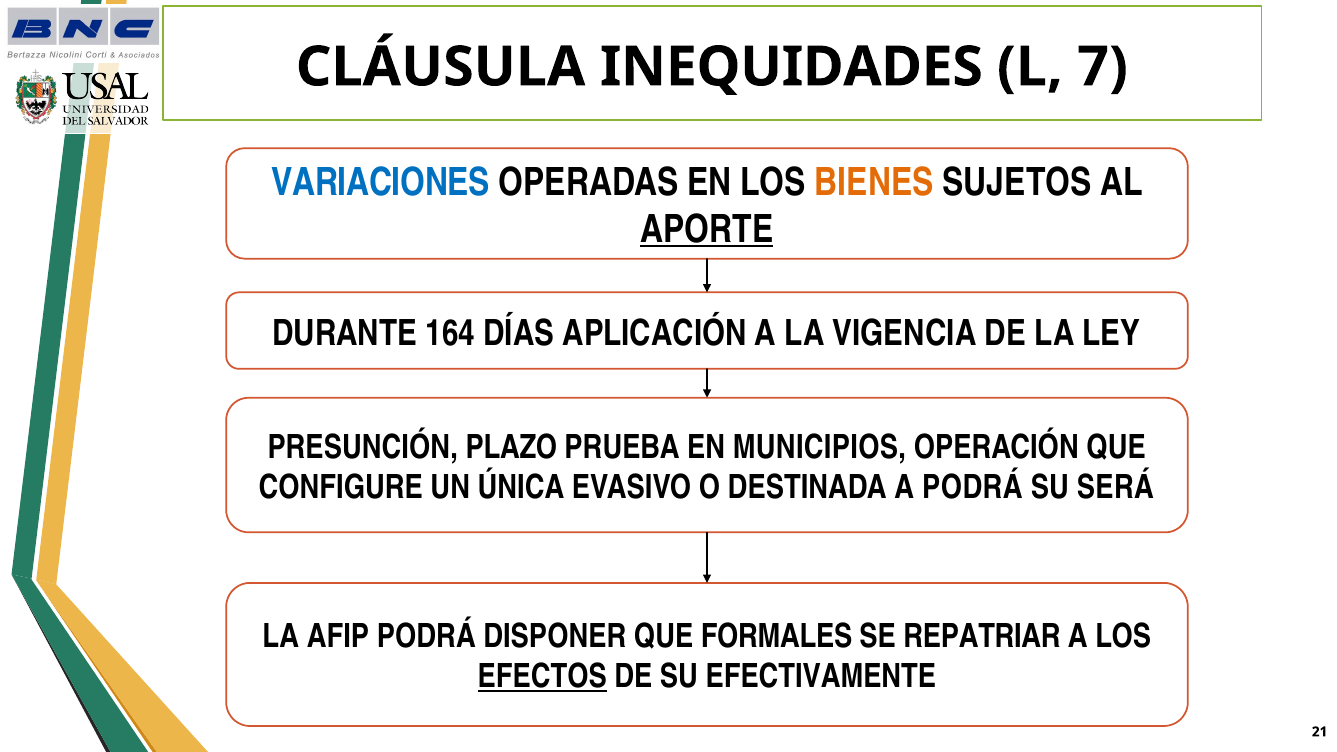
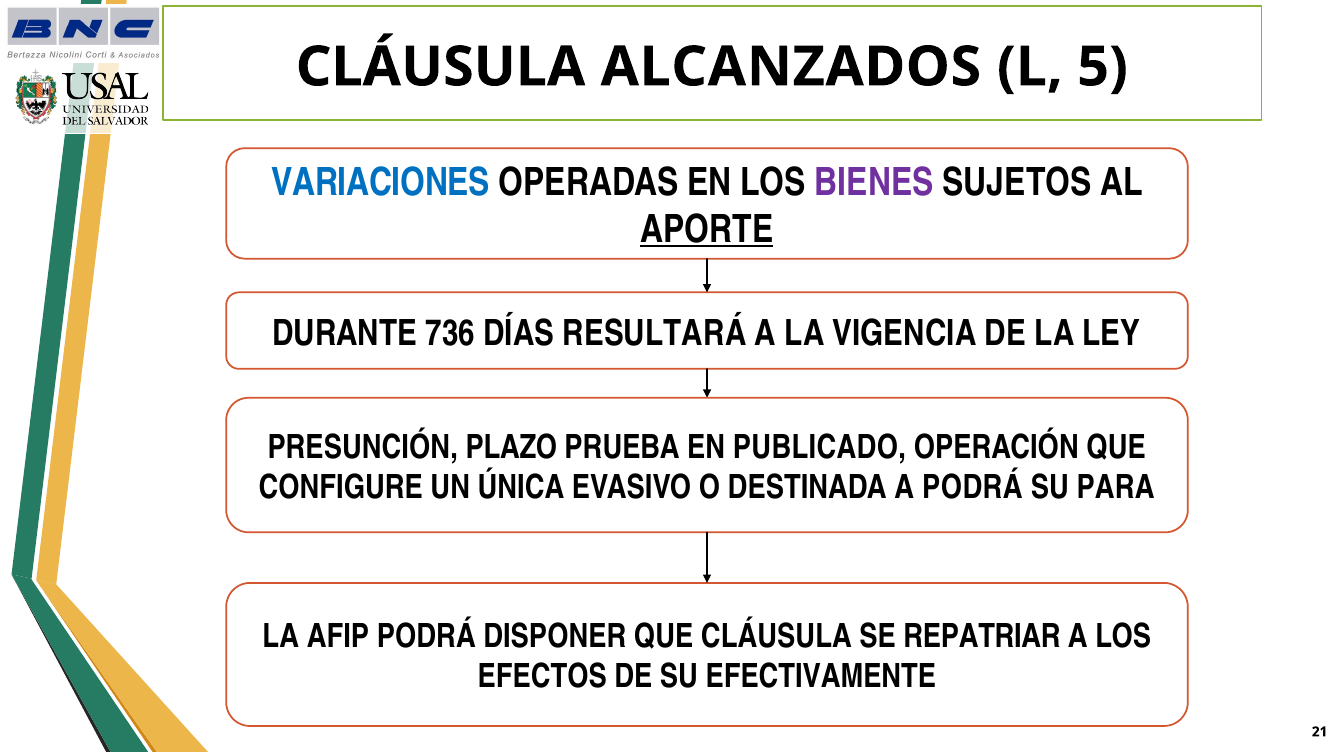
INEQUIDADES: INEQUIDADES -> ALCANZADOS (791, 67)
7: 7 -> 5 (1103, 67)
BIENES colour: orange -> purple (874, 183)
164: 164 -> 736 (450, 333)
APLICACIÓN: APLICACIÓN -> RESULTARÁ (655, 333)
MUNICIPIOS: MUNICIPIOS -> PUBLICADO (819, 447)
SERÁ: SERÁ -> PARA (1116, 487)
QUE FORMALES: FORMALES -> CLÁUSULA (776, 637)
EFECTOS underline: present -> none (542, 677)
